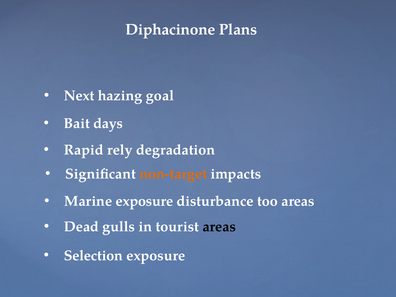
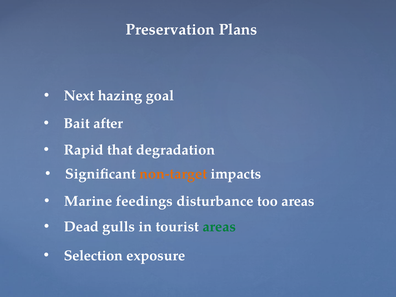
Diphacinone: Diphacinone -> Preservation (170, 30)
days: days -> after (108, 124)
rely: rely -> that (120, 150)
Marine exposure: exposure -> feedings (144, 201)
areas colour: black -> green (219, 227)
